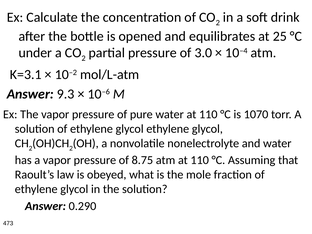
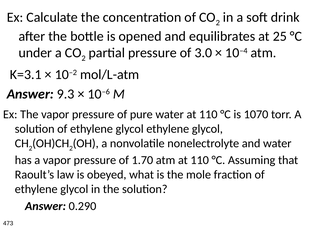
8.75: 8.75 -> 1.70 (142, 160)
